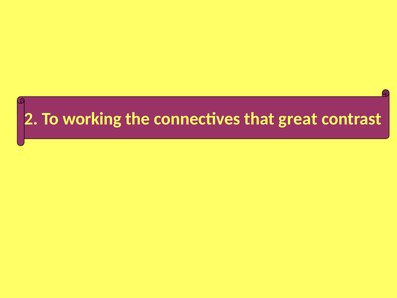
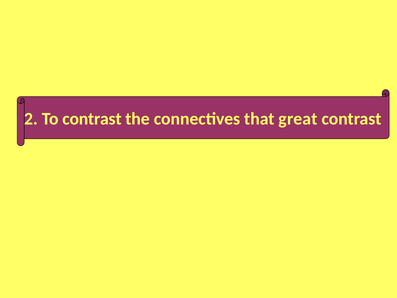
To working: working -> contrast (92, 119)
